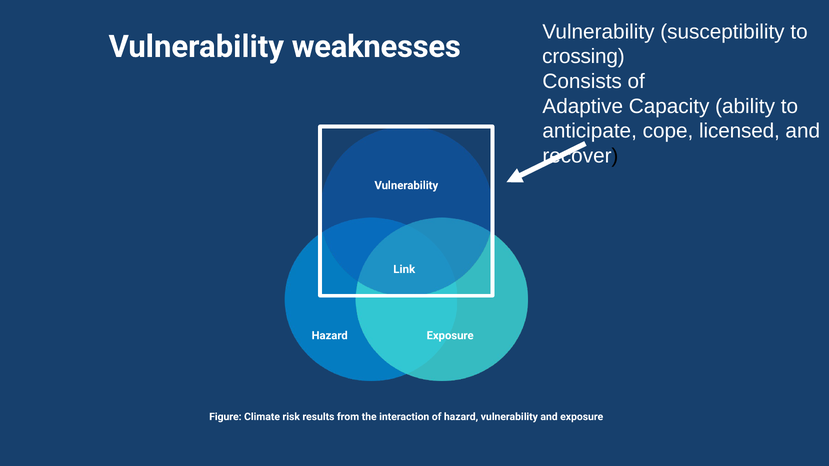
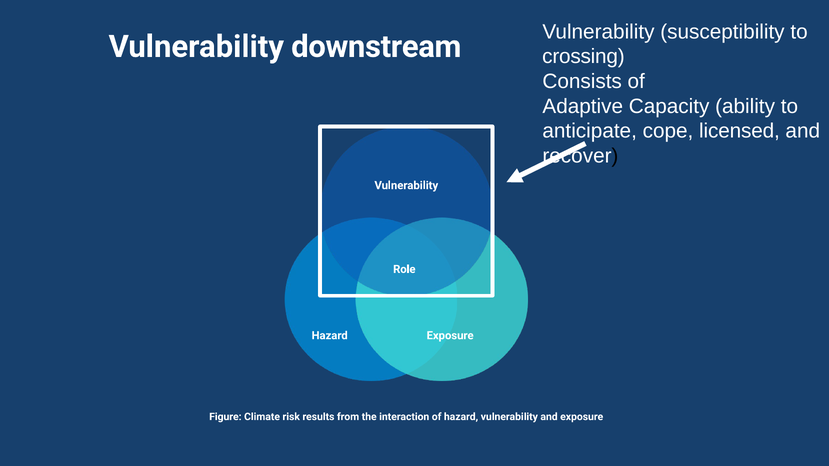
weaknesses: weaknesses -> downstream (376, 47)
Link: Link -> Role (404, 269)
